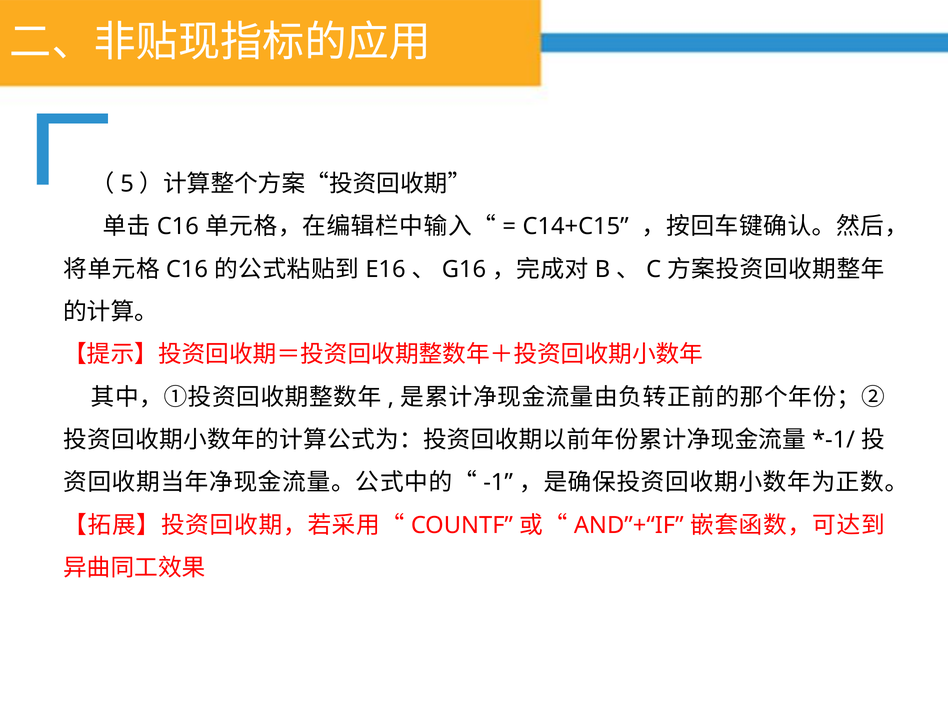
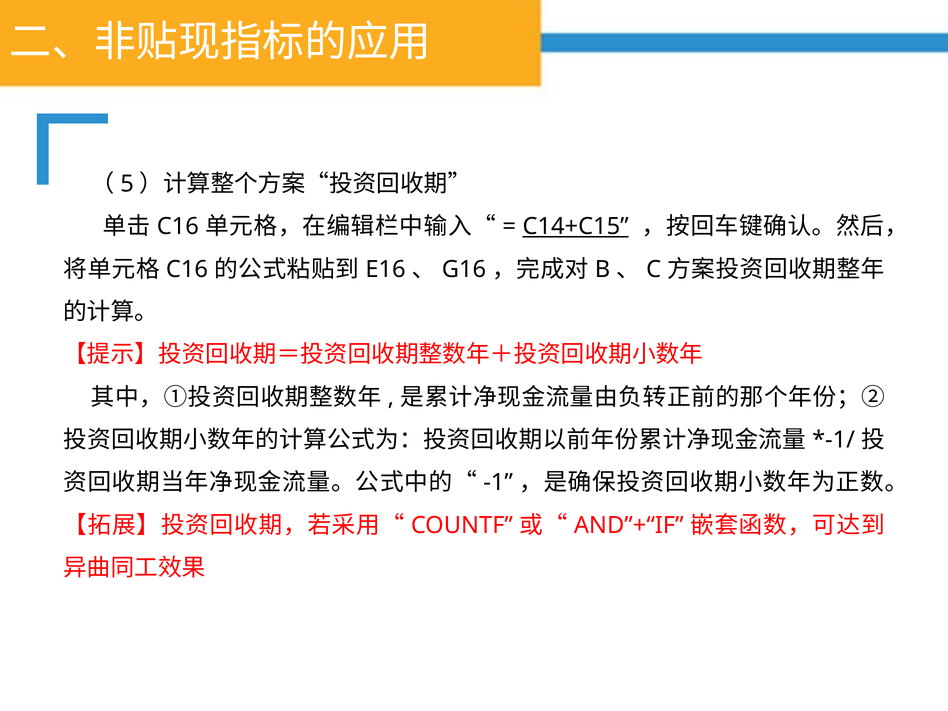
C14+C15 underline: none -> present (576, 227)
